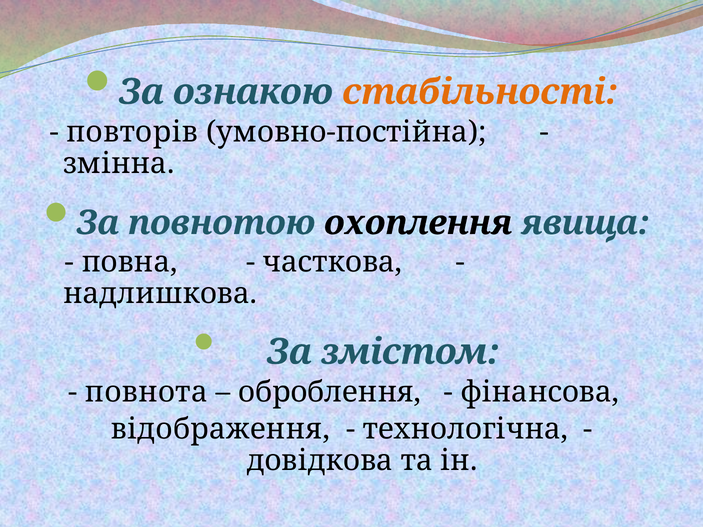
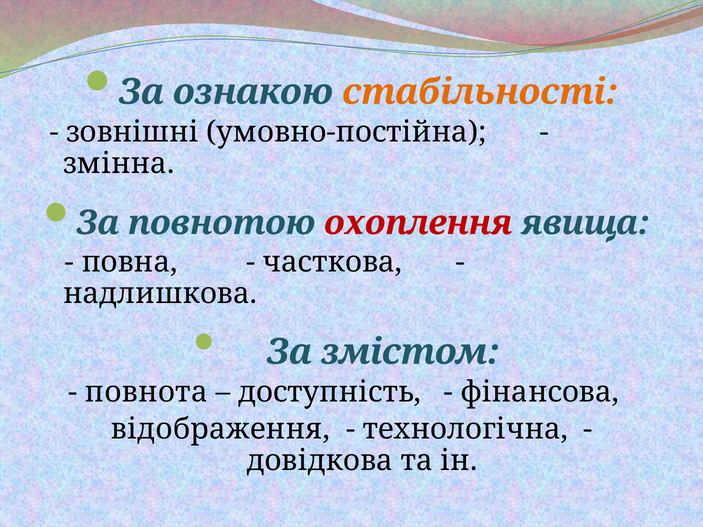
повторів: повторів -> зовнішні (133, 132)
охоплення colour: black -> red (418, 223)
оброблення: оброблення -> доступність (330, 392)
